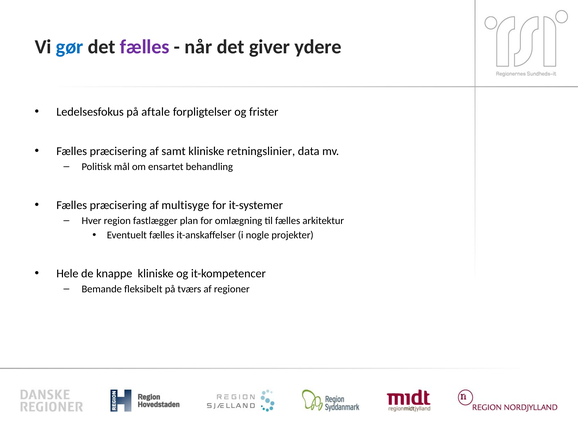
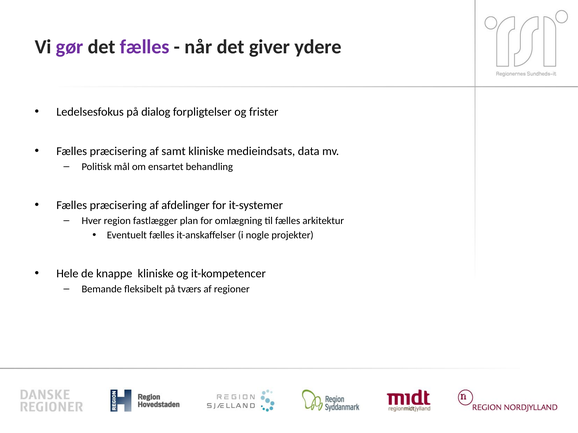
gør colour: blue -> purple (70, 47)
aftale: aftale -> dialog (156, 112)
retningslinier: retningslinier -> medieindsats (261, 151)
multisyge: multisyge -> afdelinger (186, 205)
